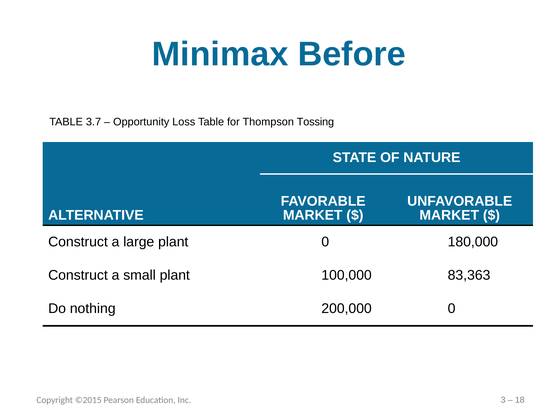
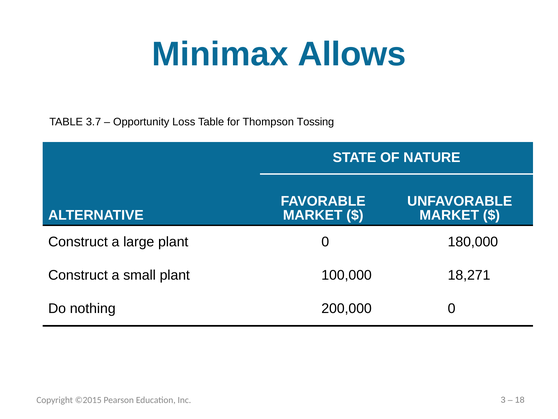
Before: Before -> Allows (352, 54)
83,363: 83,363 -> 18,271 (469, 275)
